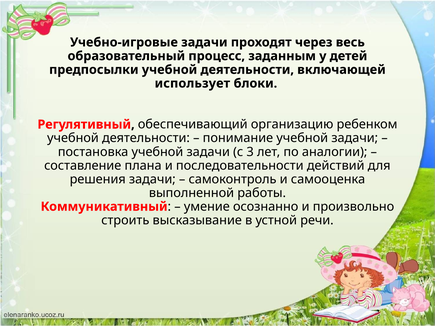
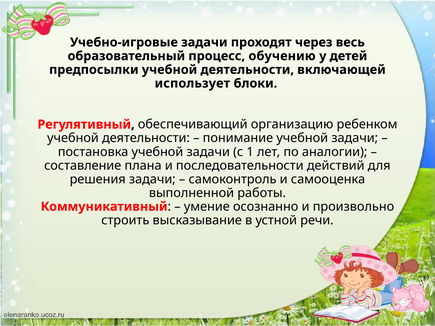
заданным: заданным -> обучению (282, 56)
3: 3 -> 1 (250, 152)
